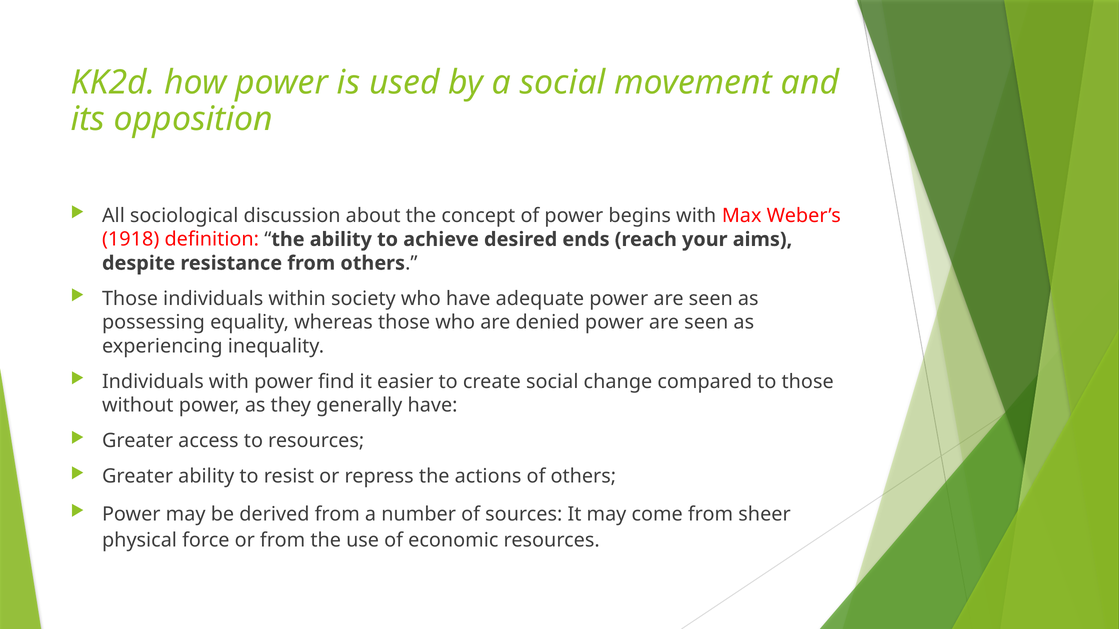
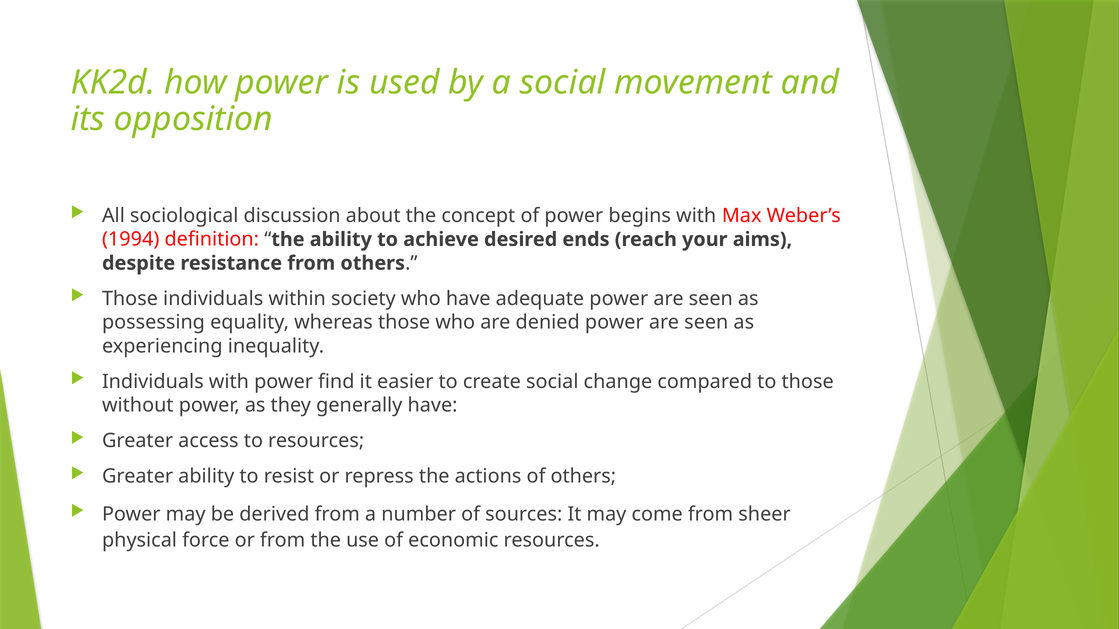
1918: 1918 -> 1994 (131, 240)
